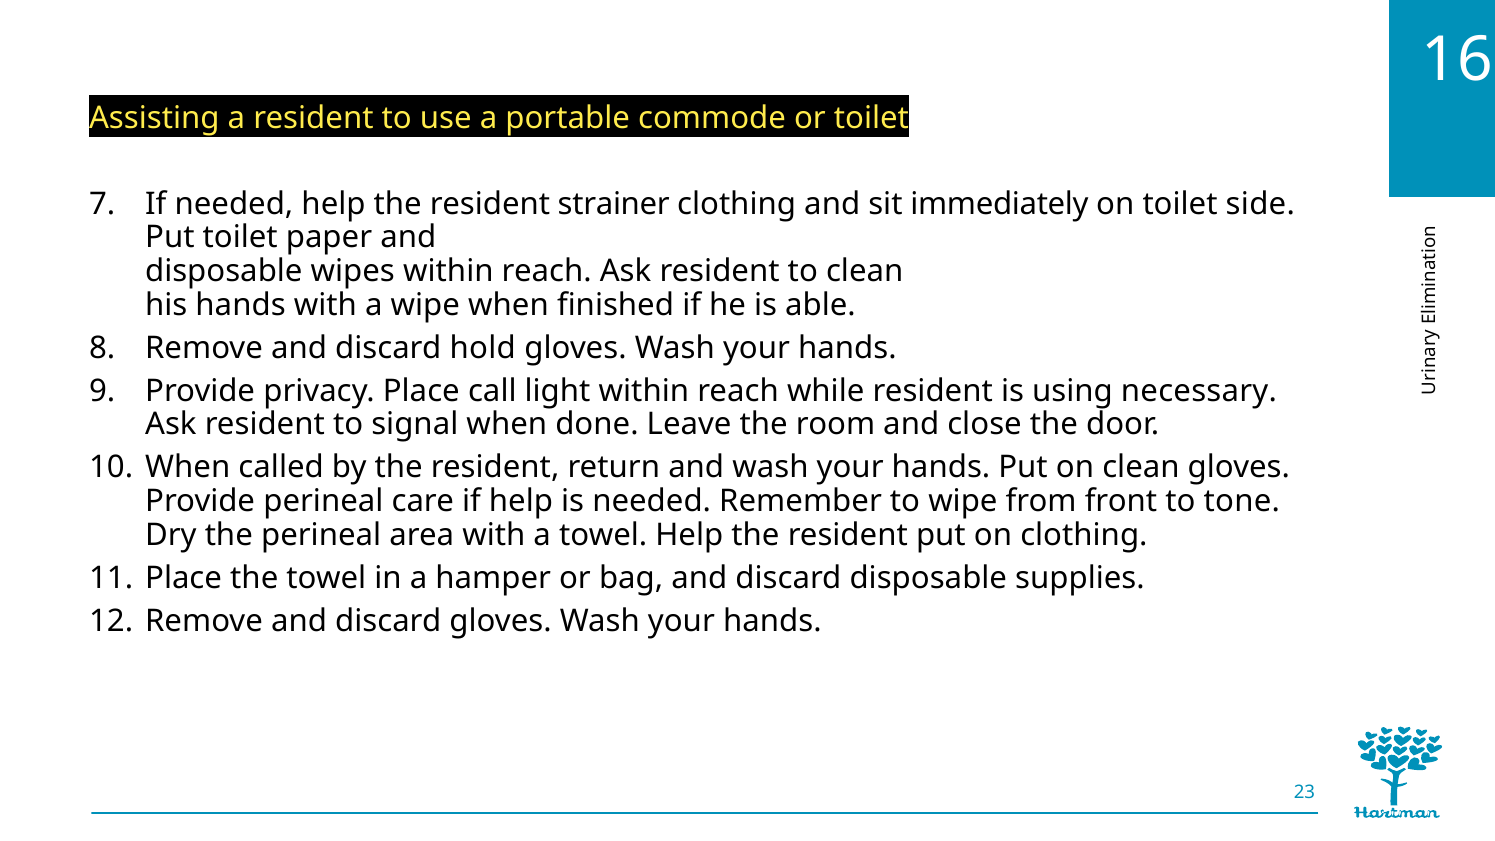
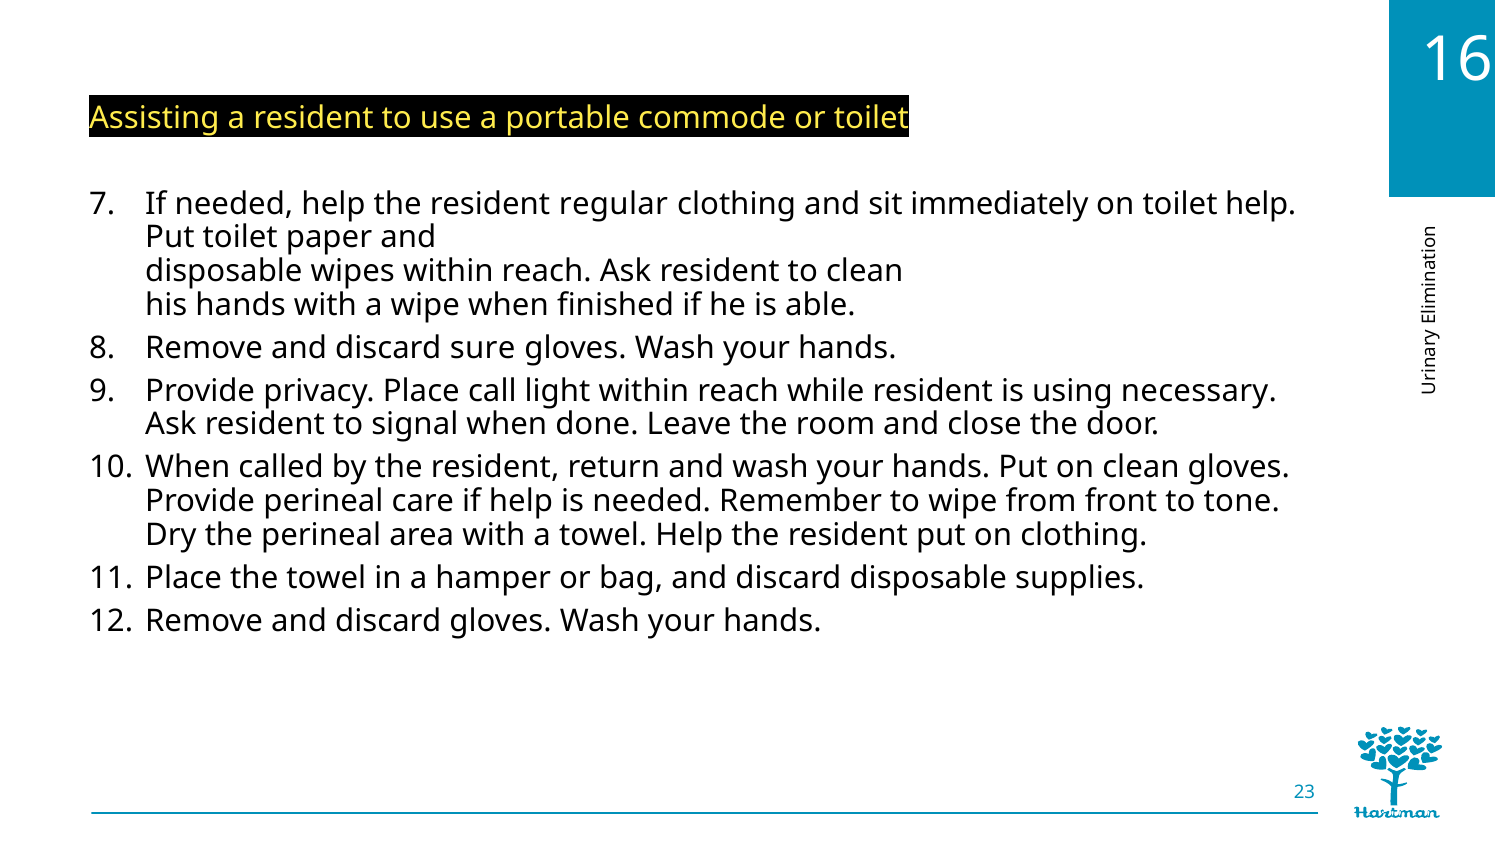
strainer: strainer -> regular (613, 204)
toilet side: side -> help (1261, 204)
hold: hold -> sure (483, 348)
